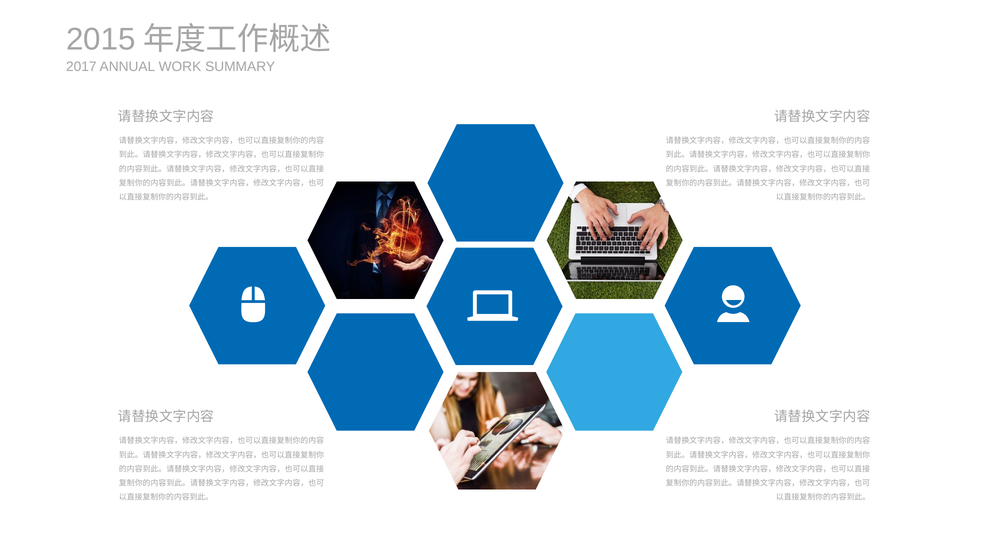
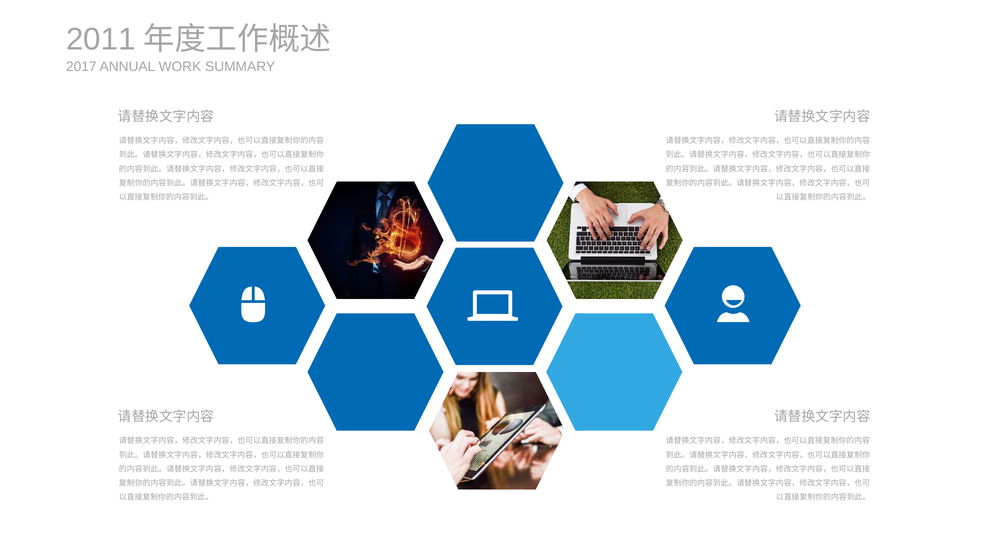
2015: 2015 -> 2011 (101, 39)
